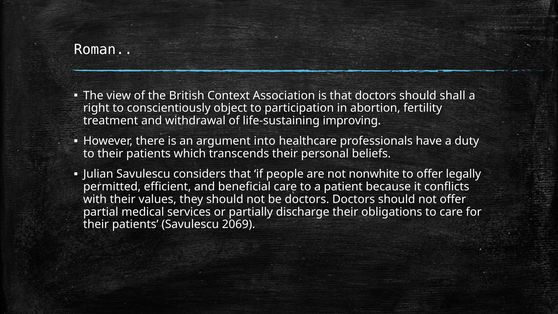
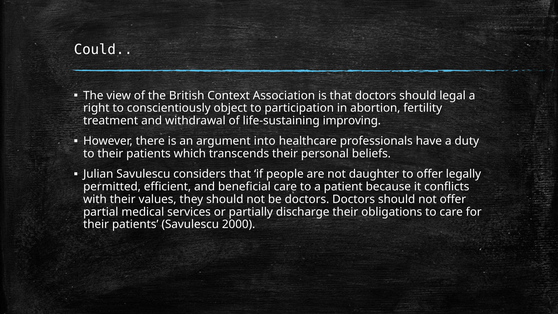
Roman: Roman -> Could (103, 50)
shall: shall -> legal (453, 96)
nonwhite: nonwhite -> daughter (374, 174)
2069: 2069 -> 2000 (239, 224)
